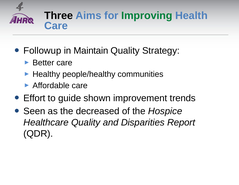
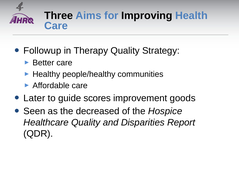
Improving colour: green -> black (147, 16)
Maintain: Maintain -> Therapy (91, 51)
Effort: Effort -> Later (34, 98)
shown: shown -> scores (97, 98)
trends: trends -> goods (183, 98)
